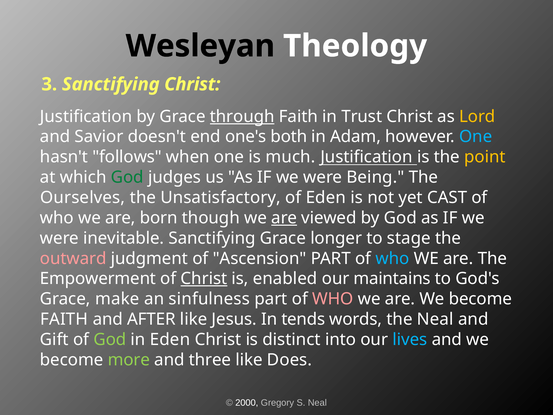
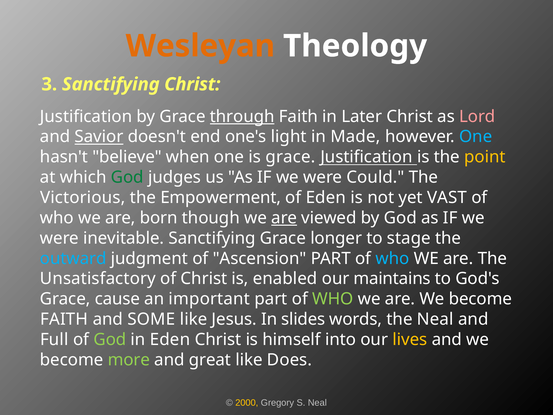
Wesleyan colour: black -> orange (200, 46)
Trust: Trust -> Later (362, 116)
Lord colour: yellow -> pink (477, 116)
Savior underline: none -> present (99, 137)
both: both -> light (289, 137)
Adam: Adam -> Made (355, 137)
follows: follows -> believe (127, 157)
is much: much -> grace (290, 157)
Being: Being -> Could (375, 177)
Ourselves: Ourselves -> Victorious (83, 197)
Unsatisfactory: Unsatisfactory -> Empowerment (221, 197)
CAST: CAST -> VAST (447, 197)
outward colour: pink -> light blue (73, 258)
Empowerment: Empowerment -> Unsatisfactory (98, 279)
Christ underline: present -> none (204, 279)
make: make -> cause (117, 299)
sinfulness: sinfulness -> important (209, 299)
WHO colour: pink -> light green (333, 299)
AFTER: AFTER -> SOME (151, 319)
tends: tends -> slides (303, 319)
Gift: Gift -> Full (54, 339)
distinct: distinct -> himself (292, 339)
lives colour: light blue -> yellow (410, 339)
three: three -> great (210, 360)
2000 colour: white -> yellow (247, 403)
